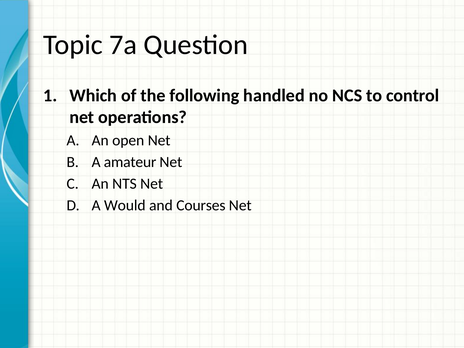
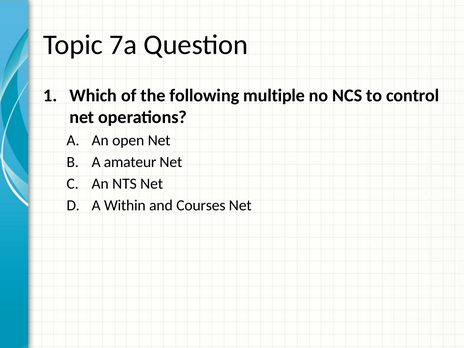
handled: handled -> multiple (274, 96)
Would: Would -> Within (125, 205)
